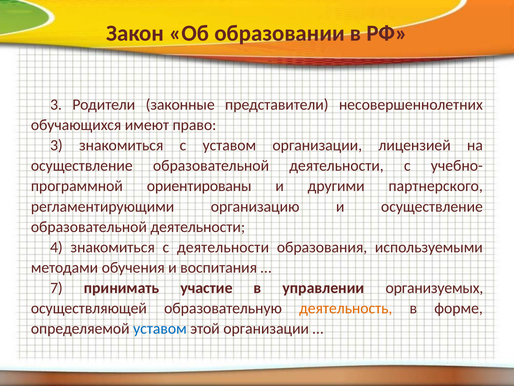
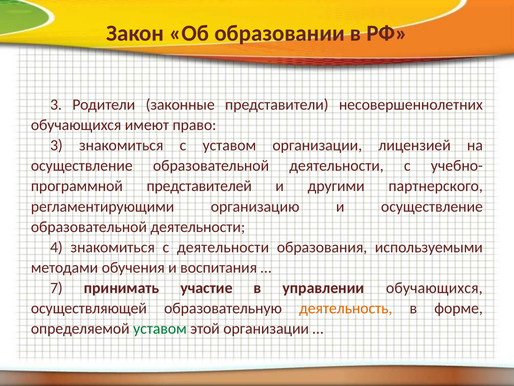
ориентированы: ориентированы -> представителей (199, 186)
управлении организуемых: организуемых -> обучающихся (434, 288)
уставом colour: blue -> green (160, 328)
